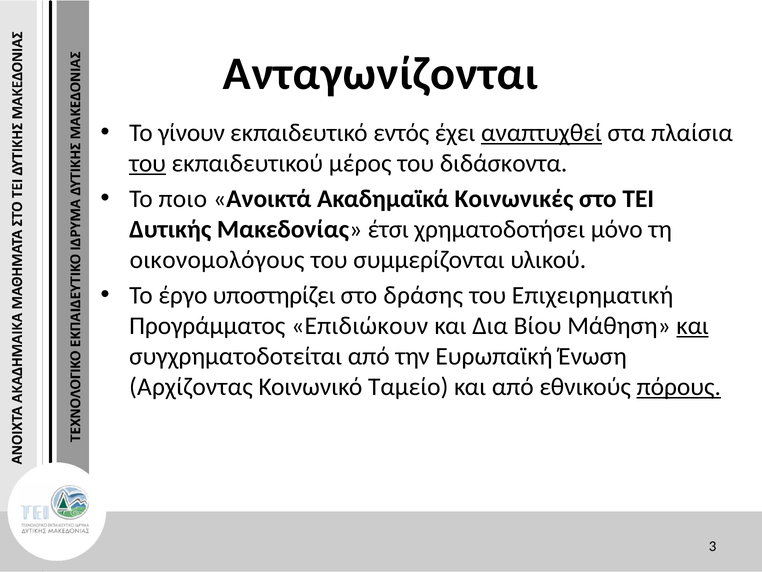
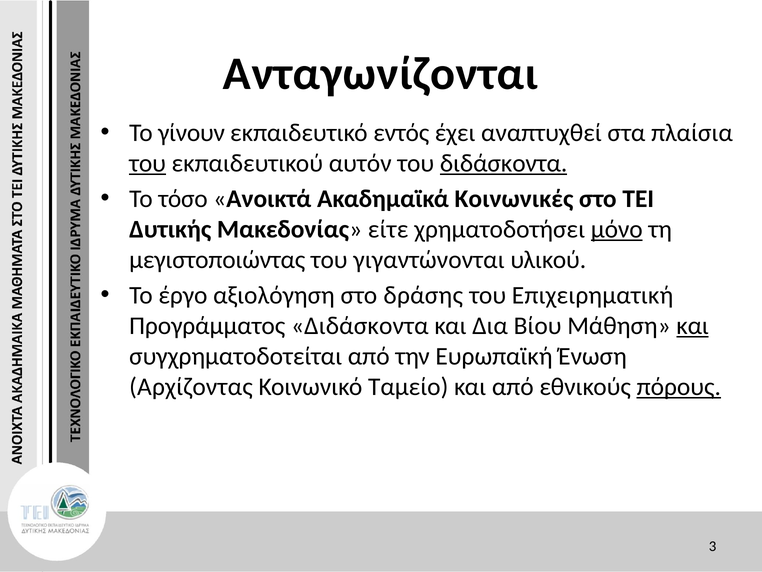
αναπτυχθεί underline: present -> none (541, 133)
μέρος: μέρος -> αυτόν (360, 163)
διδάσκοντα underline: none -> present (504, 163)
ποιο: ποιο -> τόσο (183, 199)
έτσι: έτσι -> είτε (388, 229)
μόνο underline: none -> present (617, 229)
οικονομολόγους: οικονομολόγους -> μεγιστοποιώντας (217, 260)
συμμερίζονται: συμμερίζονται -> γιγαντώνονται (429, 260)
υποστηρίζει: υποστηρίζει -> αξιολόγηση (274, 295)
Προγράμματος Επιδιώκουν: Επιδιώκουν -> Διδάσκοντα (360, 326)
